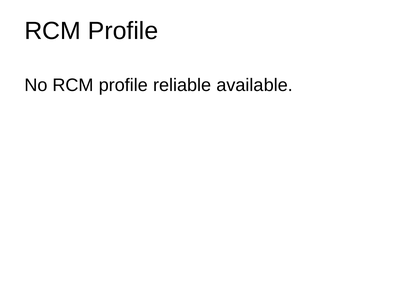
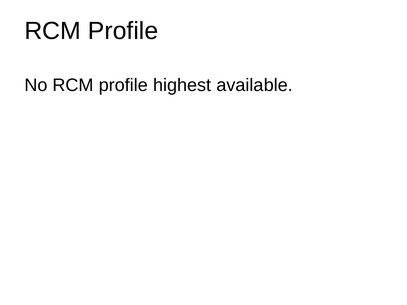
reliable: reliable -> highest (182, 85)
